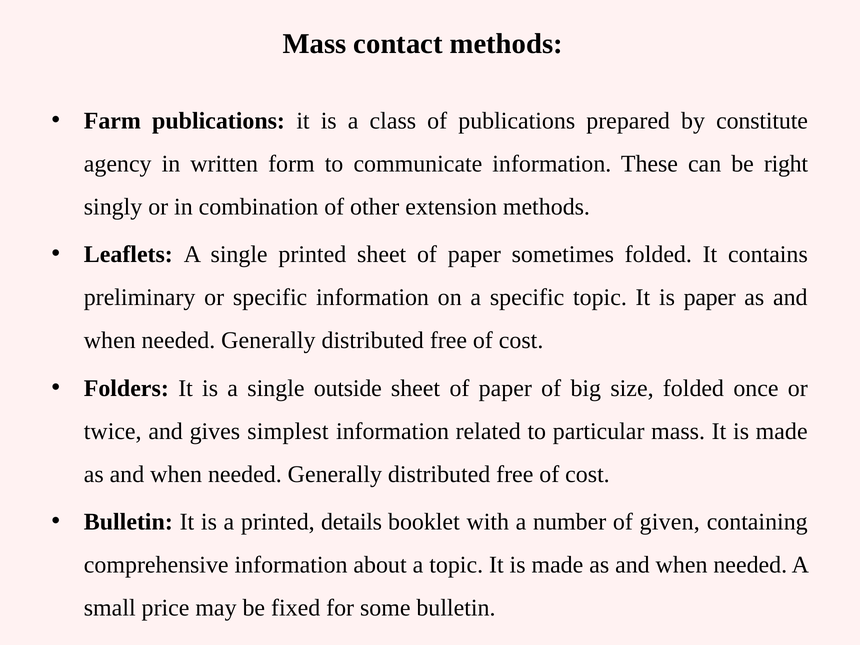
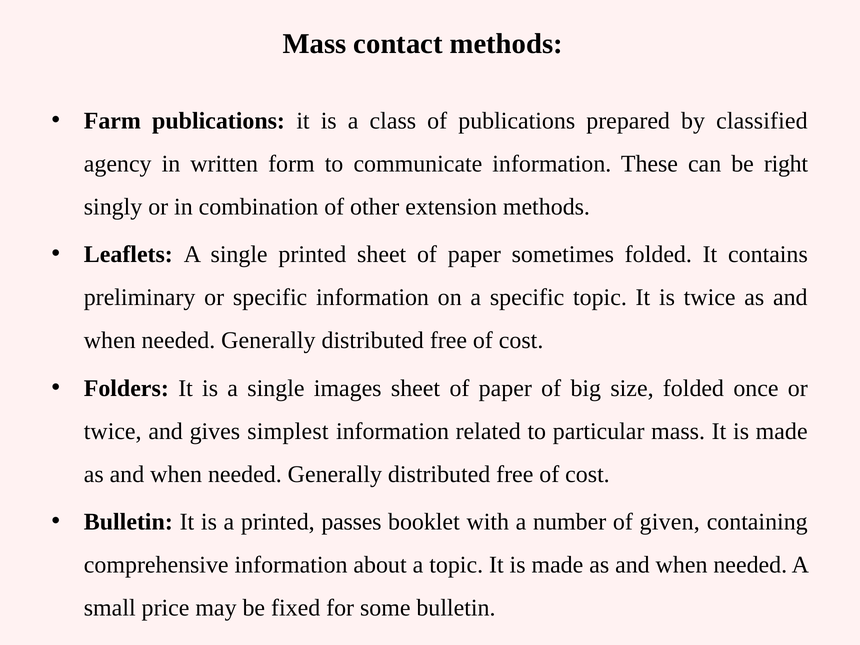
constitute: constitute -> classified (762, 121)
is paper: paper -> twice (710, 297)
outside: outside -> images (348, 388)
details: details -> passes (351, 522)
